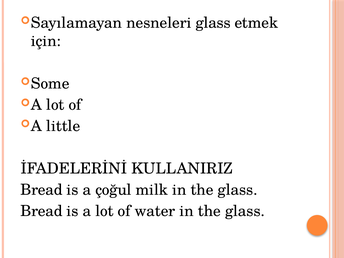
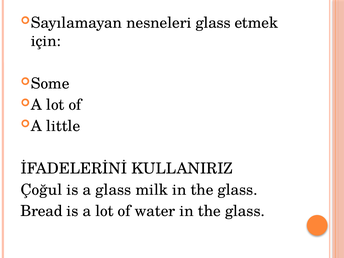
Bread: Bread -> Çoğul (41, 190)
a çoğul: çoğul -> glass (113, 190)
